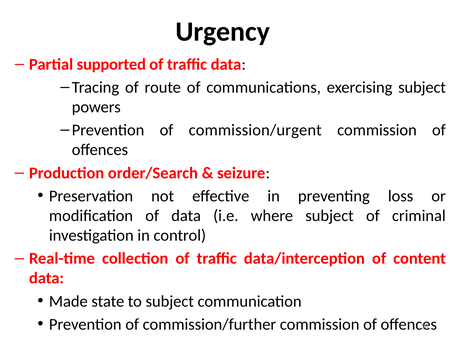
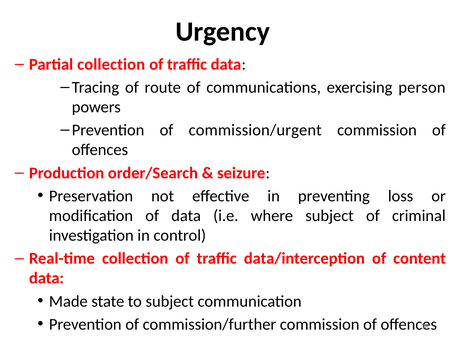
Partial supported: supported -> collection (111, 64)
exercising subject: subject -> person (422, 87)
